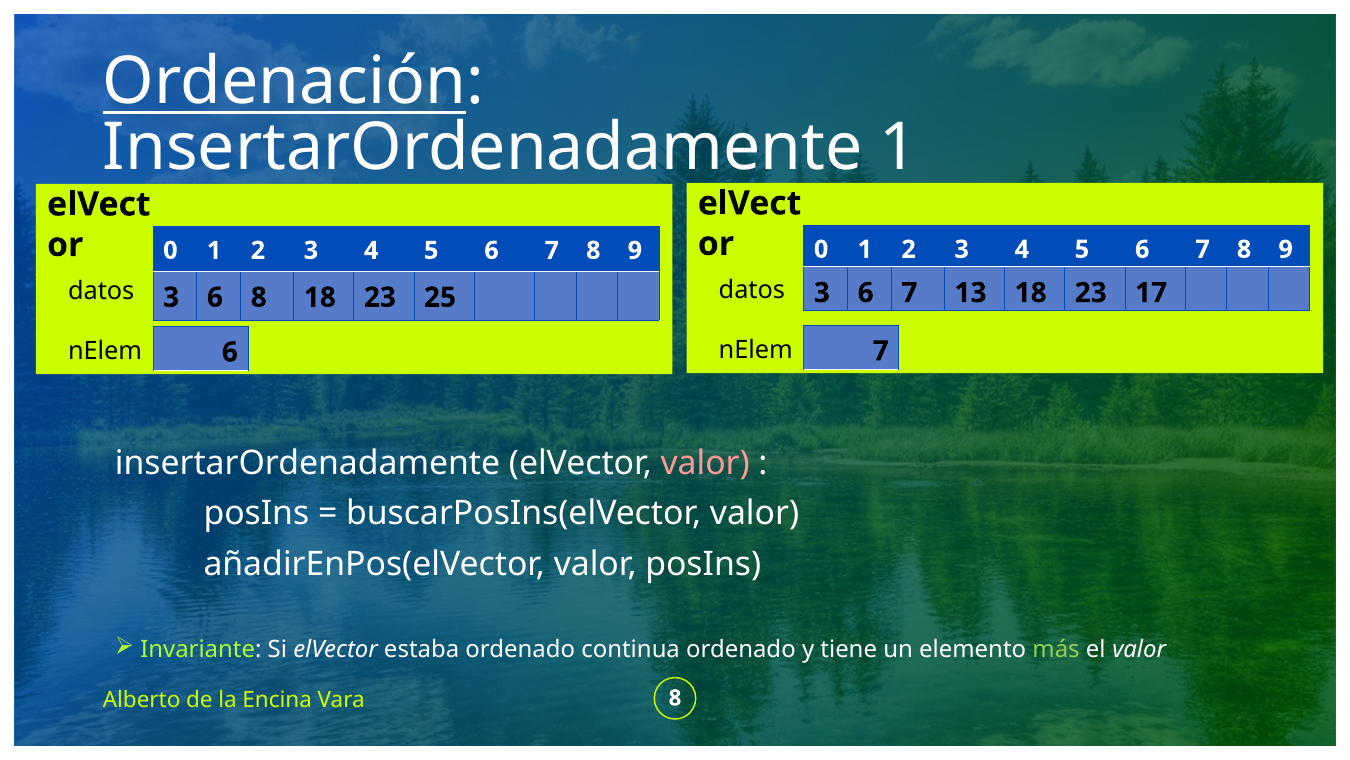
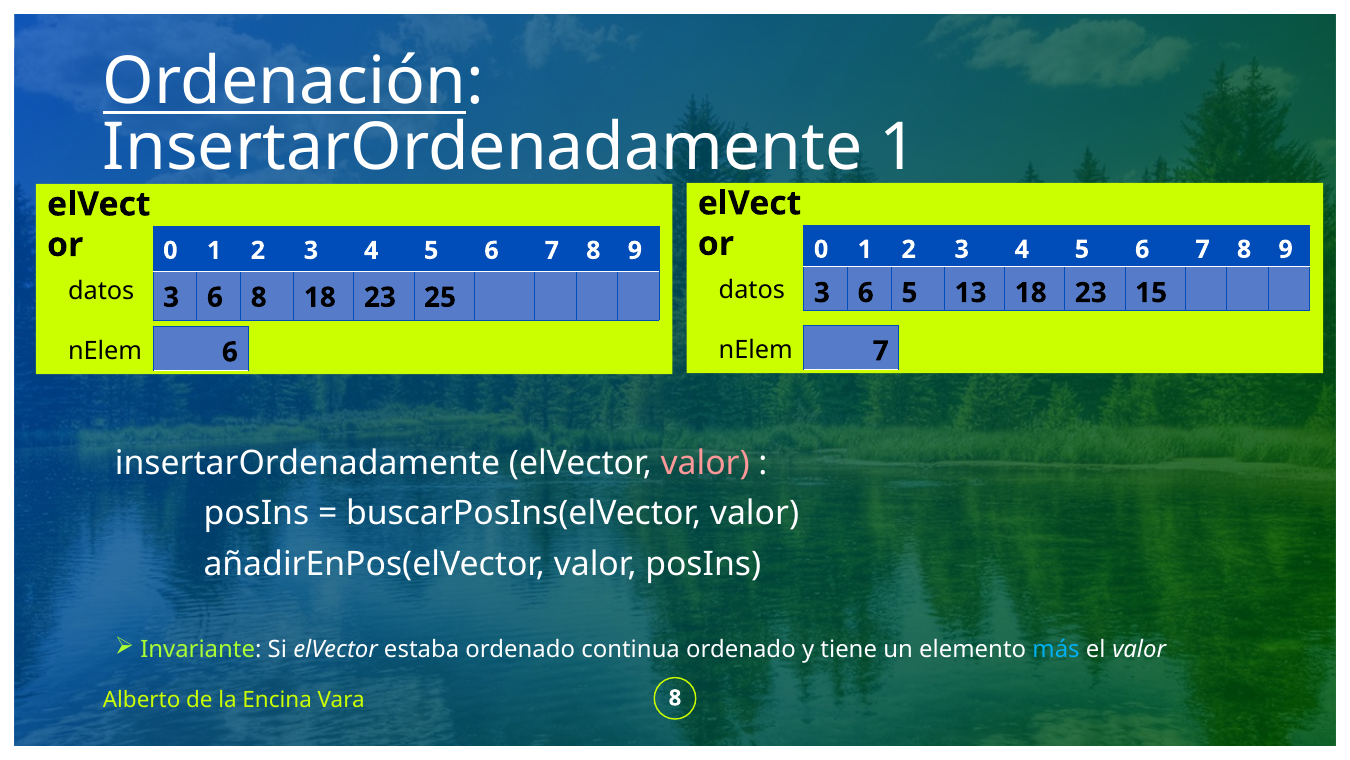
3 6 7: 7 -> 5 (909, 293)
17: 17 -> 15 (1151, 293)
más colour: light green -> light blue (1056, 649)
